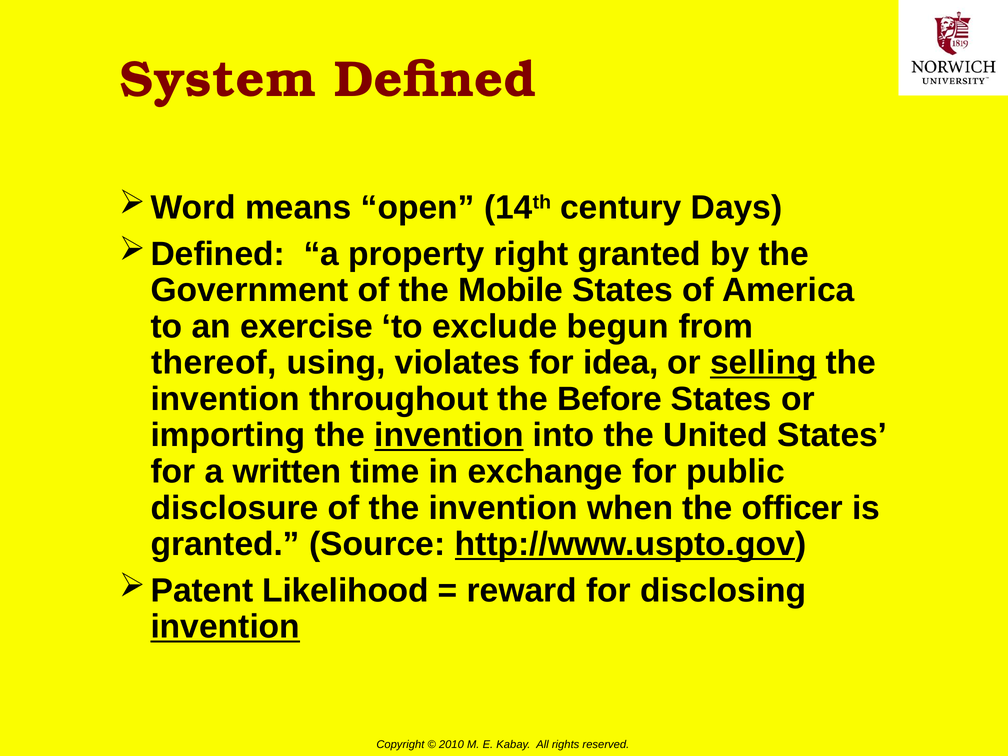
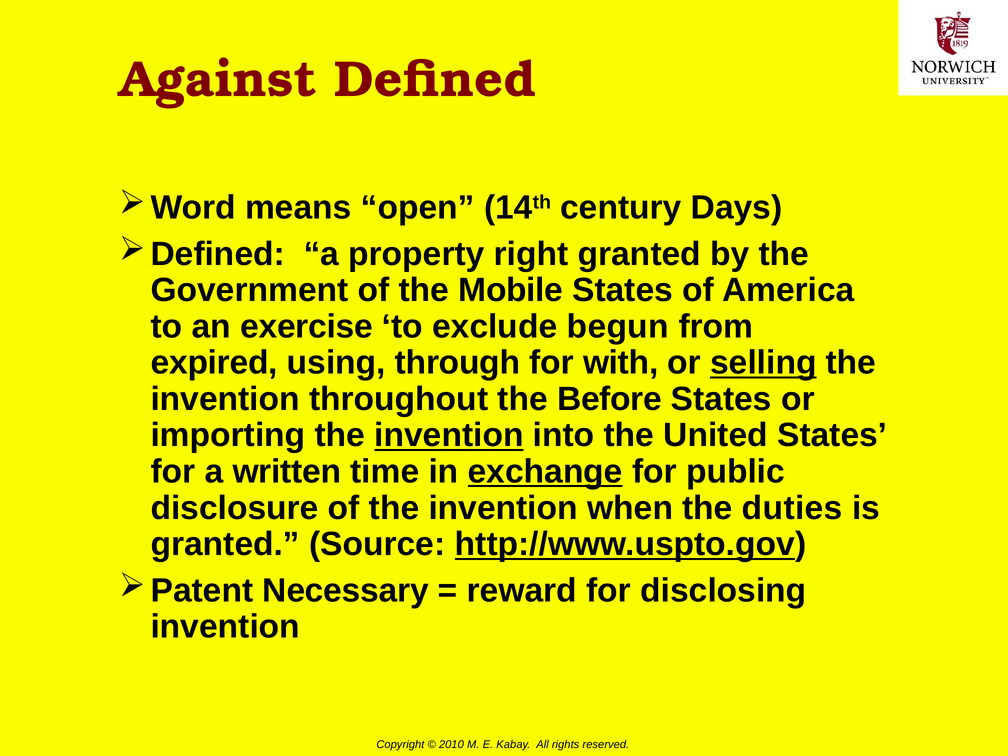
System: System -> Against (218, 79)
thereof: thereof -> expired (214, 363)
violates: violates -> through (458, 363)
idea: idea -> with (621, 363)
exchange underline: none -> present (545, 472)
officer: officer -> duties (792, 508)
Likelihood: Likelihood -> Necessary (346, 591)
invention underline: present -> none (225, 627)
